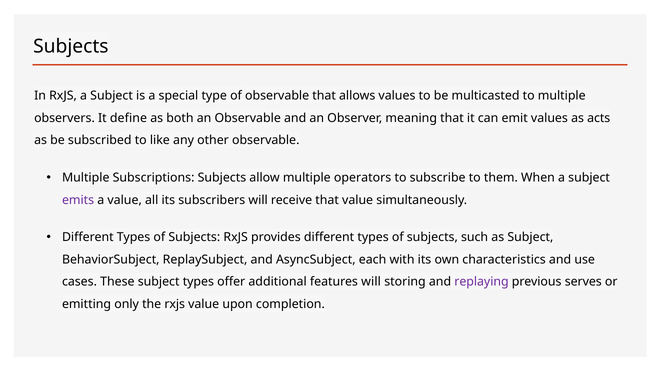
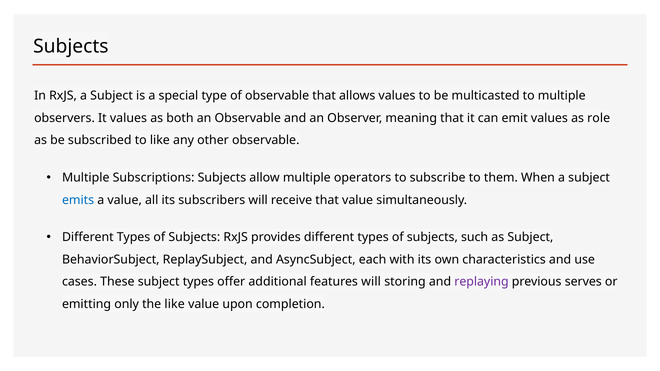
It define: define -> values (128, 118)
acts: acts -> role (599, 118)
emits colour: purple -> blue (78, 200)
the rxjs: rxjs -> like (175, 304)
